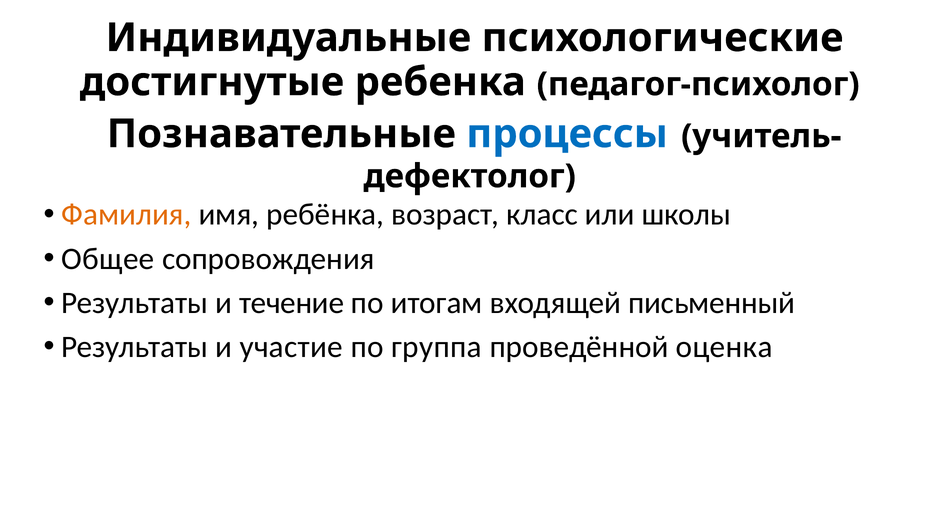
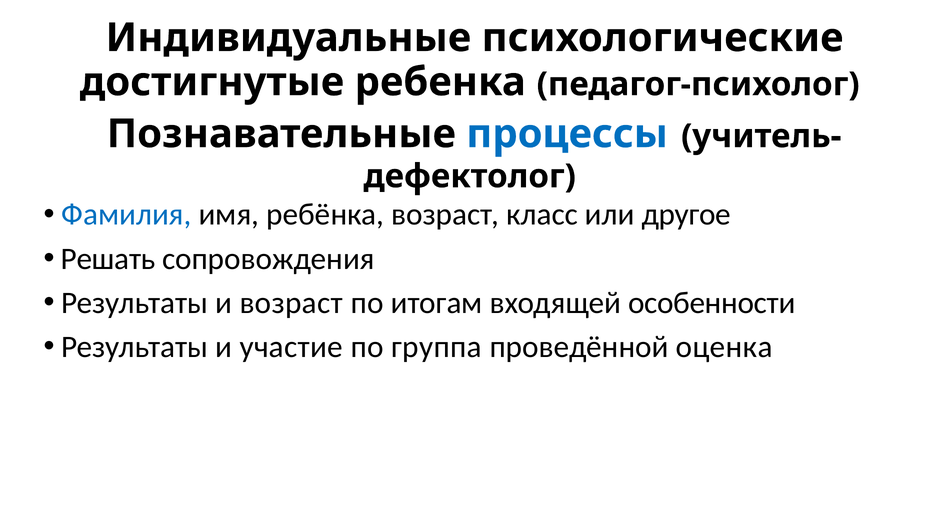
Фамилия colour: orange -> blue (126, 215)
школы: школы -> другое (686, 215)
Общее: Общее -> Решать (108, 259)
и течение: течение -> возраст (291, 303)
письменный: письменный -> особенности (712, 303)
